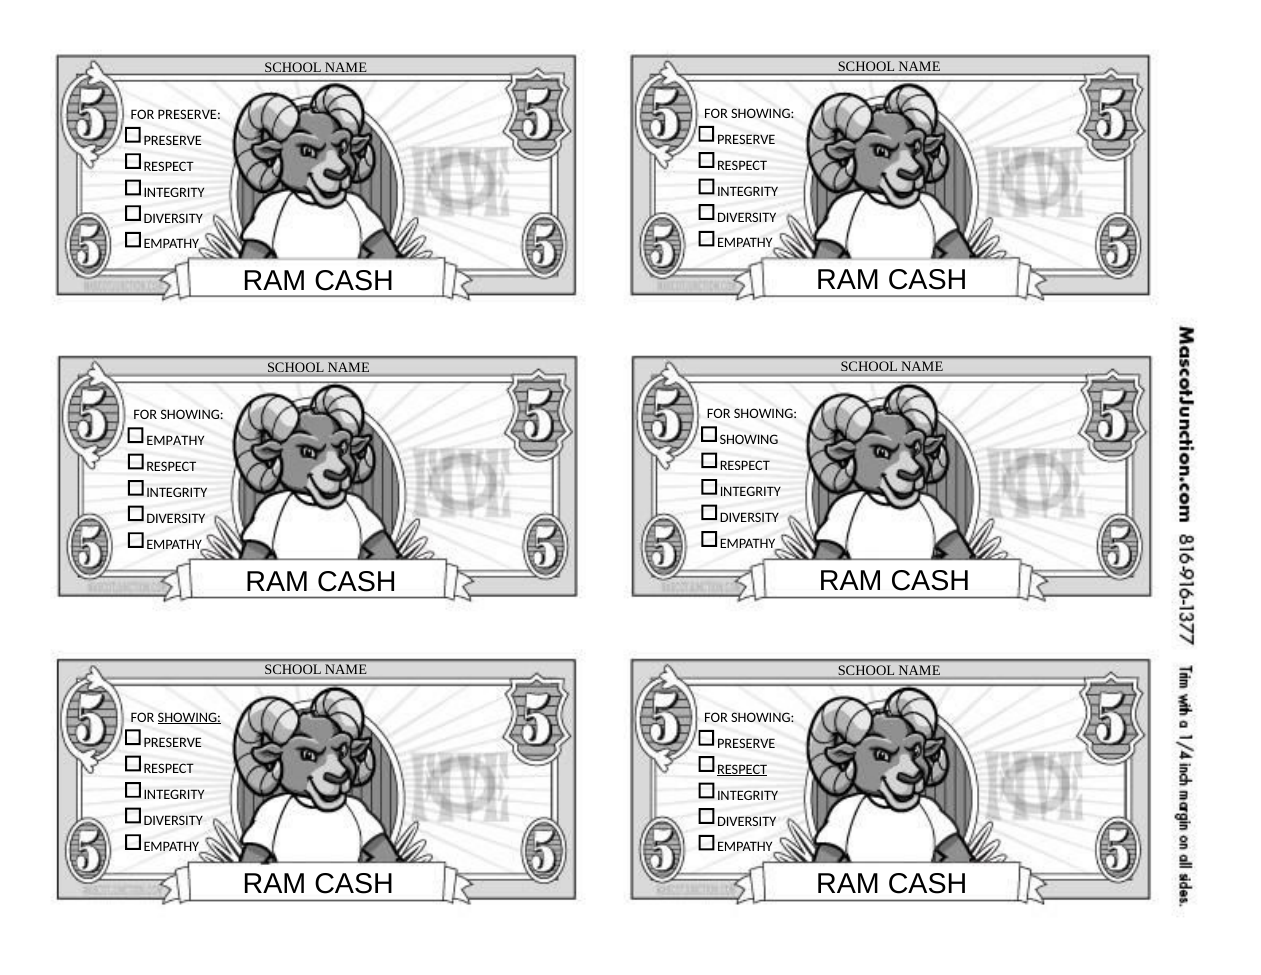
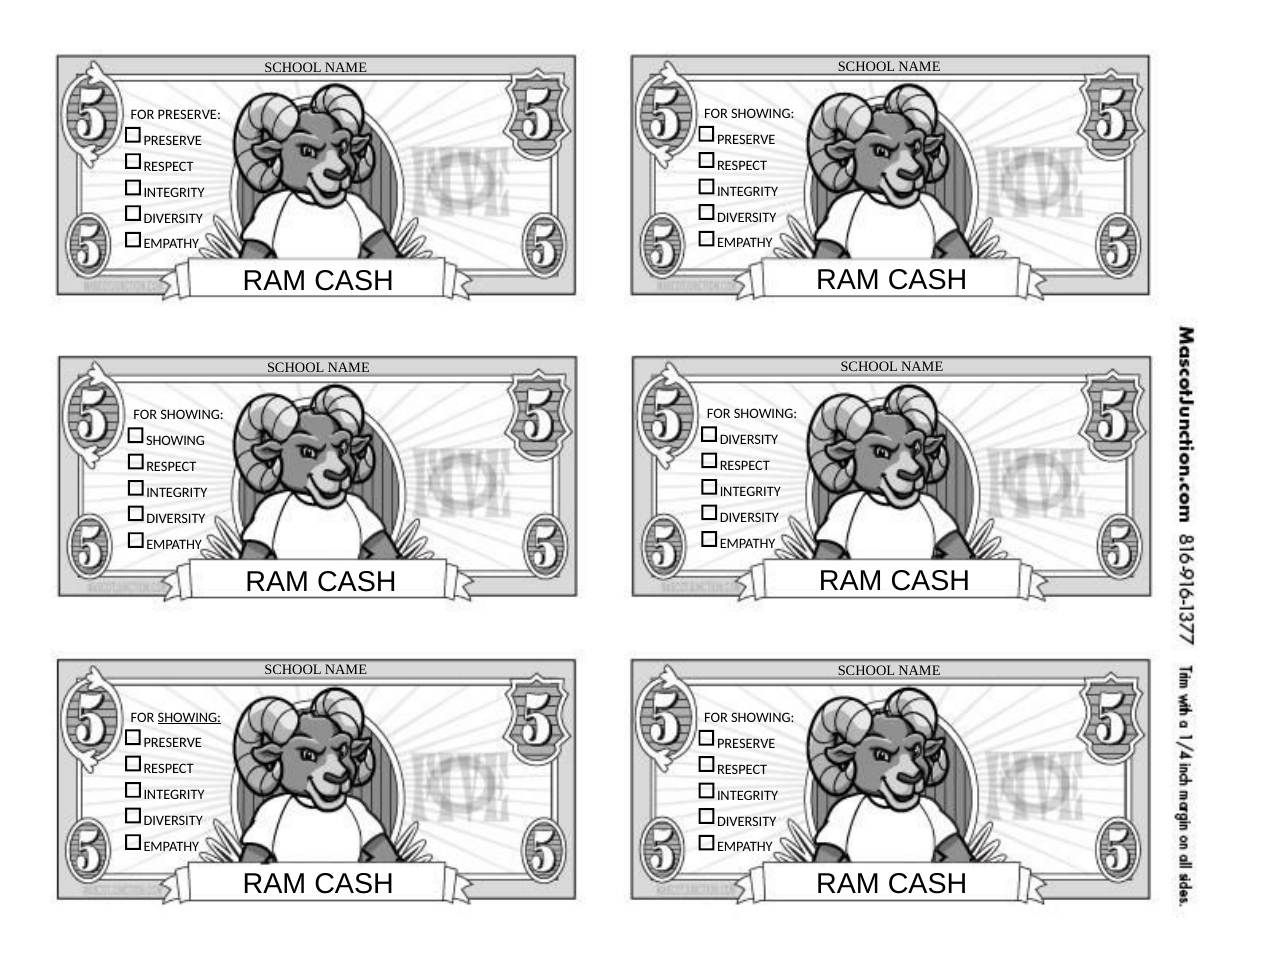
SHOWING: SHOWING -> DIVERSITY (749, 440)
EMPATHY: EMPATHY -> SHOWING (175, 441)
RESPECT underline: present -> none (742, 769)
